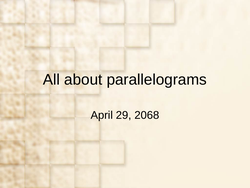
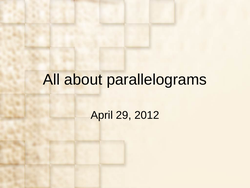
2068: 2068 -> 2012 (147, 115)
